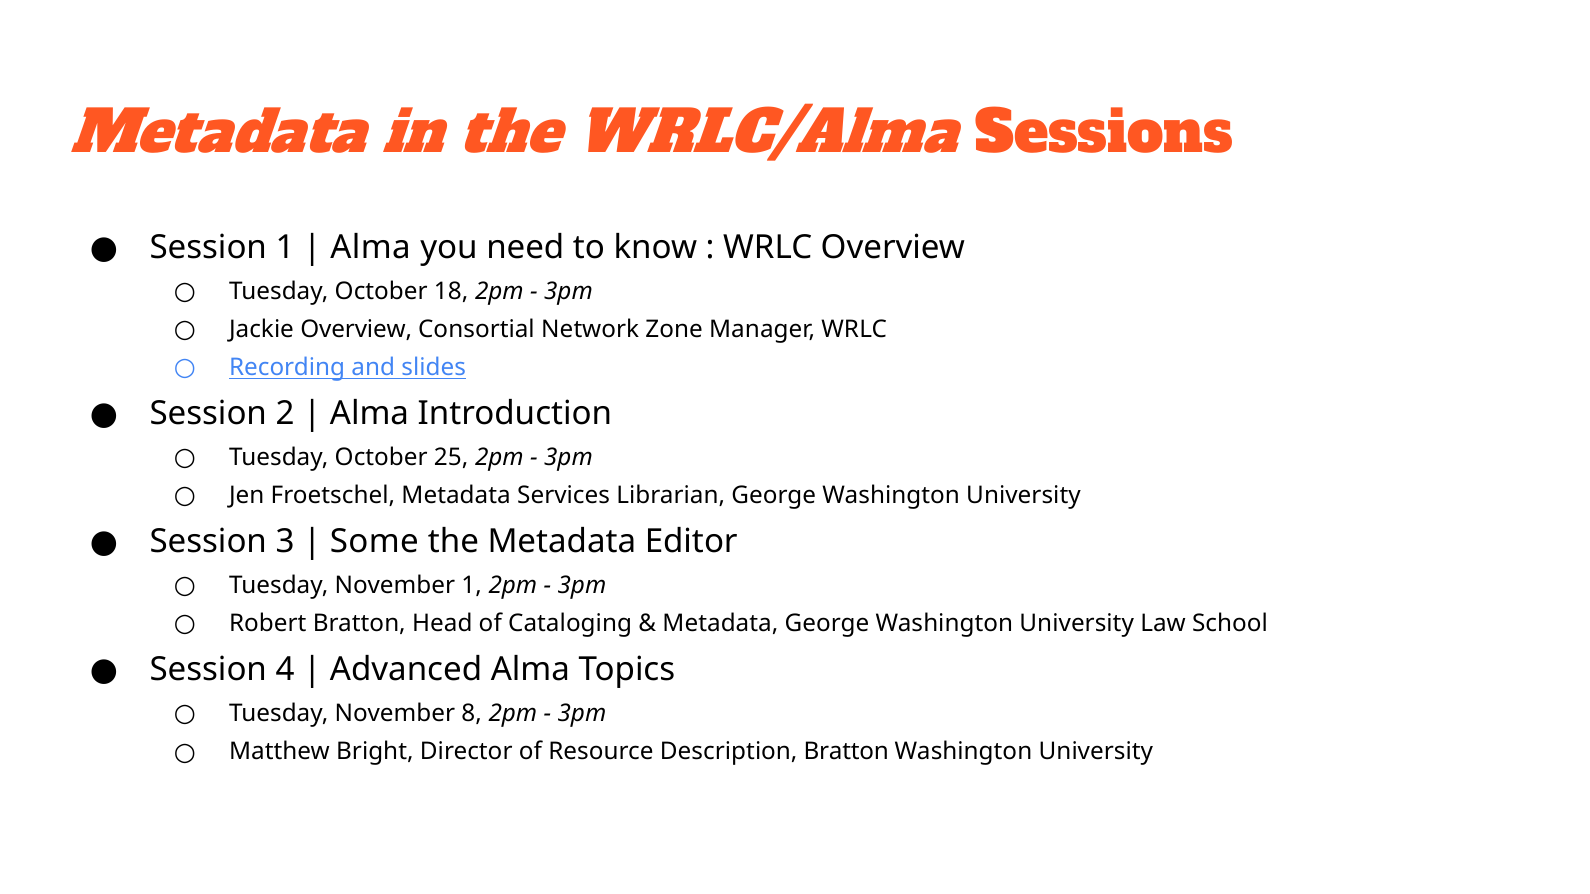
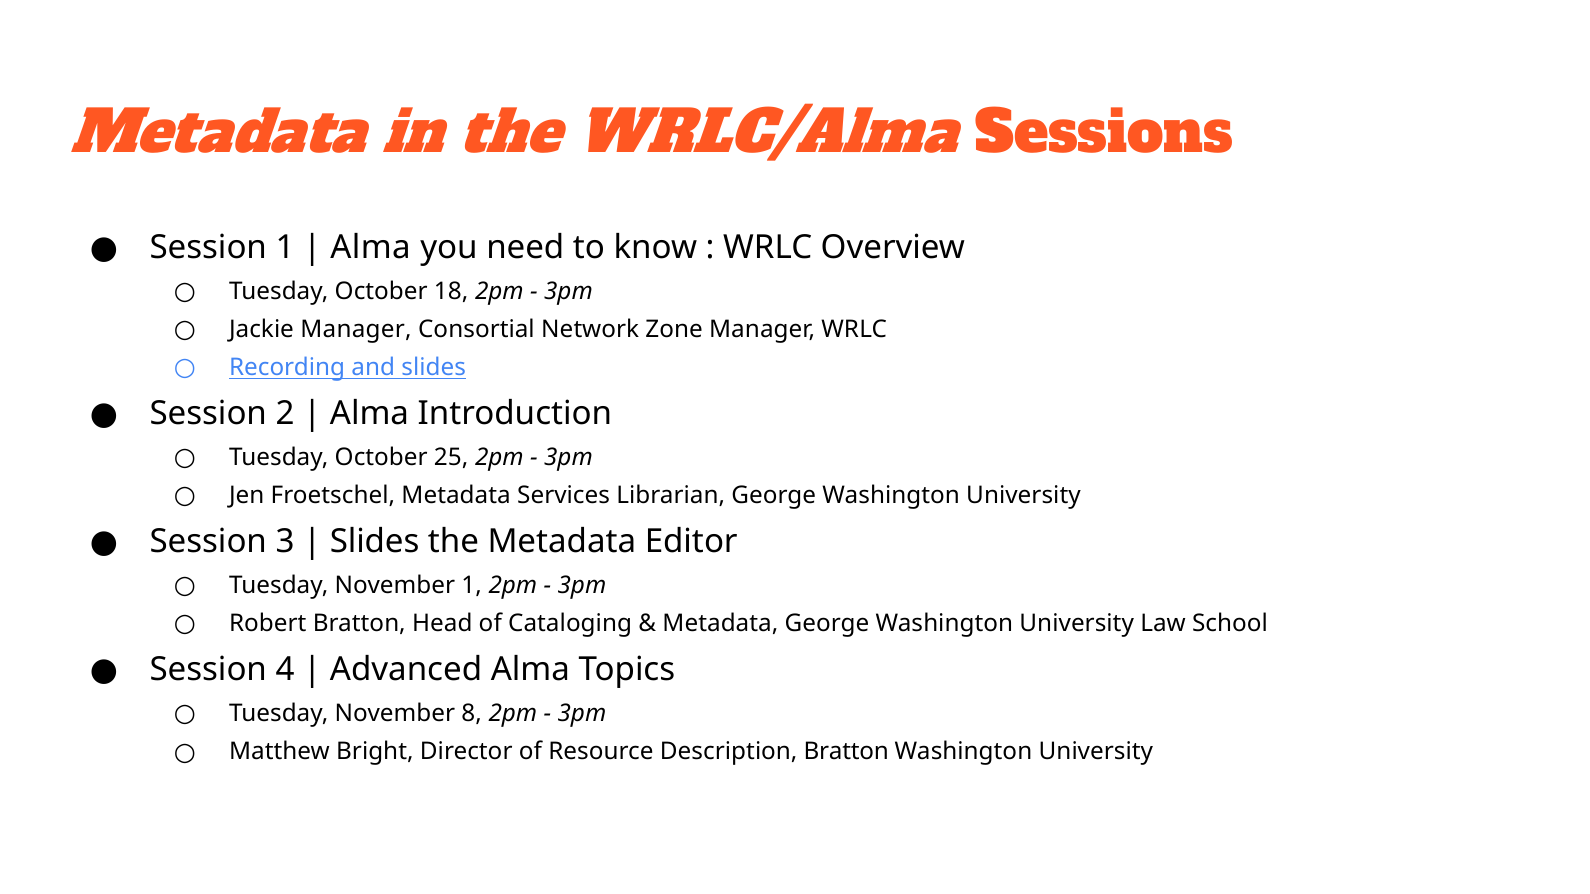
Jackie Overview: Overview -> Manager (356, 329)
Some: Some -> Slides (375, 542)
